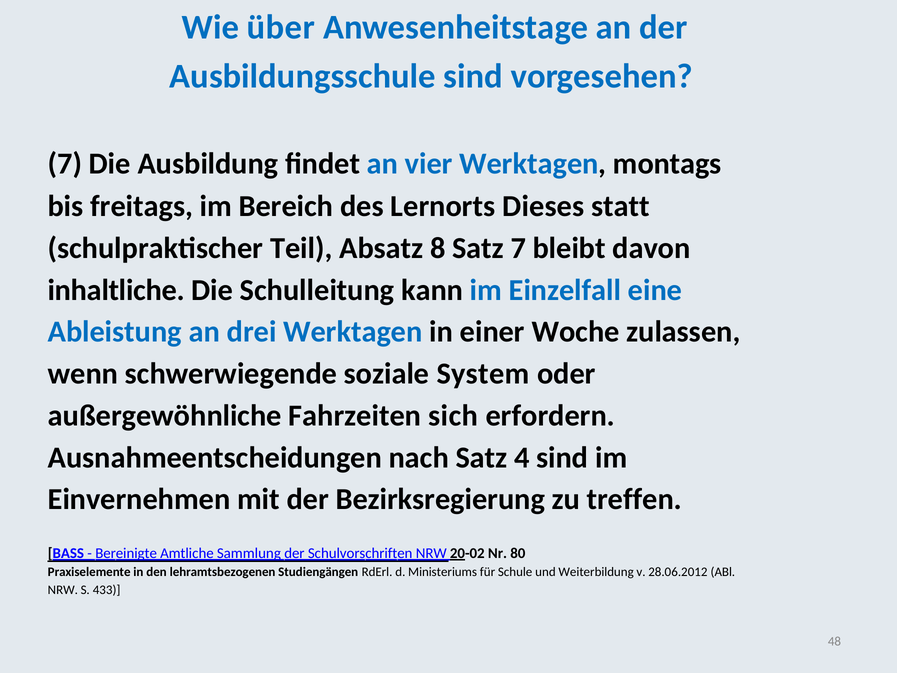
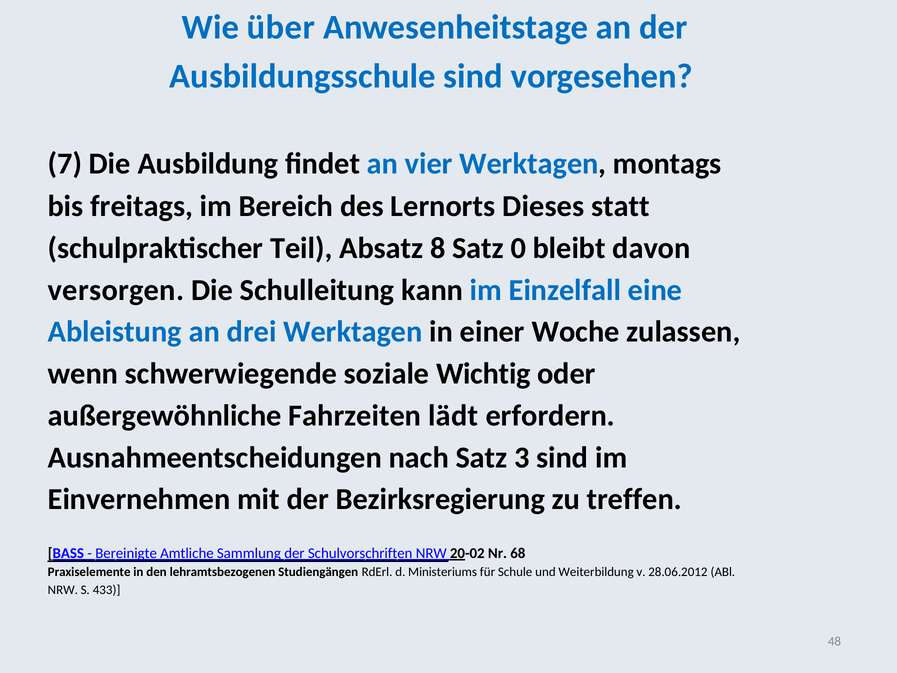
Satz 7: 7 -> 0 (518, 248)
inhaltliche: inhaltliche -> versorgen (116, 290)
System: System -> Wichtig (483, 374)
sich: sich -> lädt (453, 415)
4: 4 -> 3 (522, 457)
80: 80 -> 68 (518, 553)
